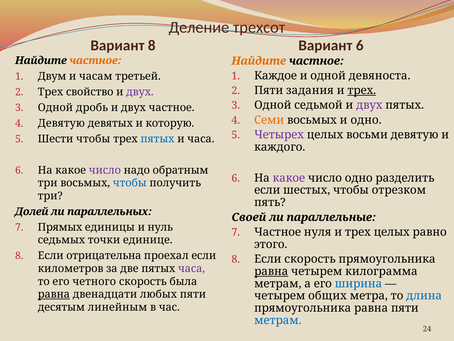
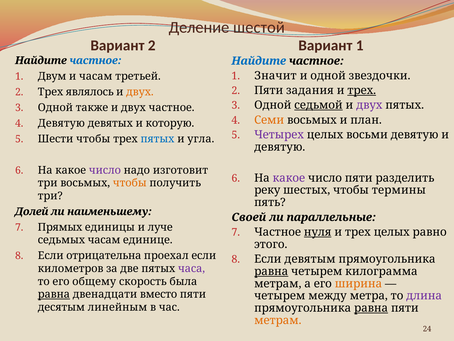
трехсот: трехсот -> шестой (259, 27)
Вариант 8: 8 -> 2 (152, 45)
Вариант 6: 6 -> 1 (360, 46)
частное colour: orange -> blue (96, 60)
Найдите colour: orange -> blue (259, 61)
Каждое: Каждое -> Значит (275, 76)
девяноста: девяноста -> звездочки (380, 76)
свойство: свойство -> являлось (90, 92)
двух colour: purple -> orange (140, 92)
седьмой underline: none -> present (318, 105)
дробь: дробь -> также (92, 107)
и одно: одно -> план (366, 120)
и часа: часа -> угла (201, 139)
каждого: каждого -> девятую (280, 147)
обратным: обратным -> изготовит (180, 170)
число одно: одно -> пяти (359, 178)
чтобы colour: blue -> orange (130, 183)
если: если -> реку (267, 190)
отрезком: отрезком -> термины (399, 190)
параллельных: параллельных -> наименьшему (110, 211)
нуль: нуль -> луче (160, 227)
нуля underline: none -> present (318, 232)
седьмых точки: точки -> часам (104, 240)
Если скорость: скорость -> девятым (310, 259)
четного: четного -> общему (94, 281)
ширина colour: blue -> orange (358, 283)
любых: любых -> вместо (159, 294)
общих: общих -> между (327, 295)
длина colour: blue -> purple (424, 295)
равна underline: none -> present (371, 308)
метрам colour: blue -> orange (278, 320)
